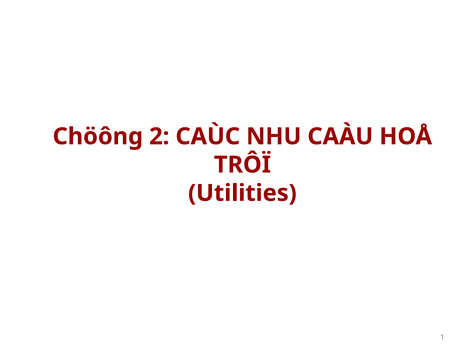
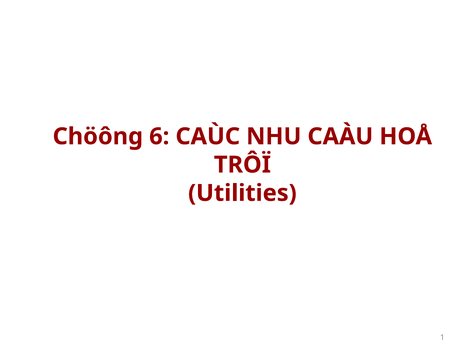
2: 2 -> 6 (159, 137)
